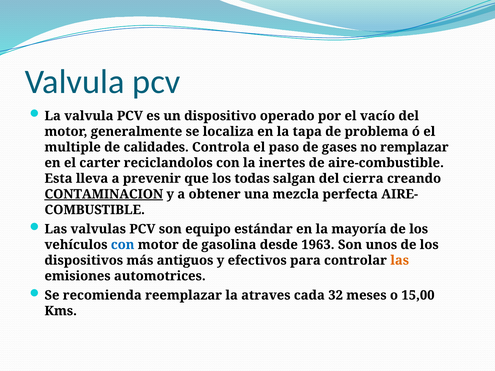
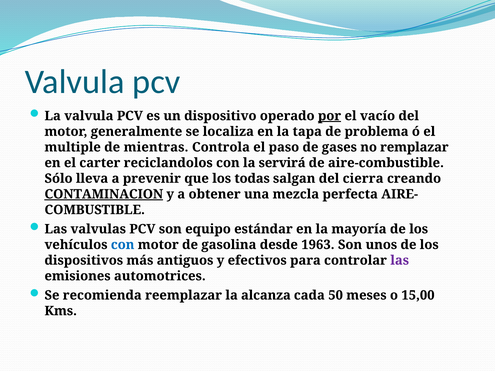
por underline: none -> present (330, 116)
calidades: calidades -> mientras (156, 147)
inertes: inertes -> servirá (282, 163)
Esta: Esta -> Sólo (59, 179)
las colour: orange -> purple (400, 261)
atraves: atraves -> alcanza (266, 295)
32: 32 -> 50 (336, 295)
